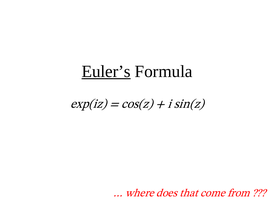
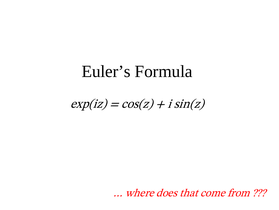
Euler’s underline: present -> none (106, 71)
